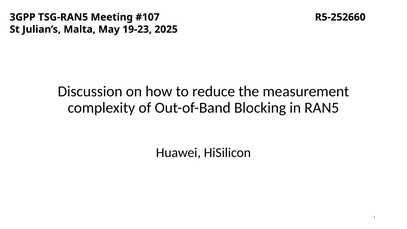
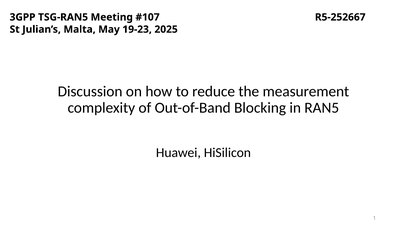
R5-252660: R5-252660 -> R5-252667 (340, 17)
